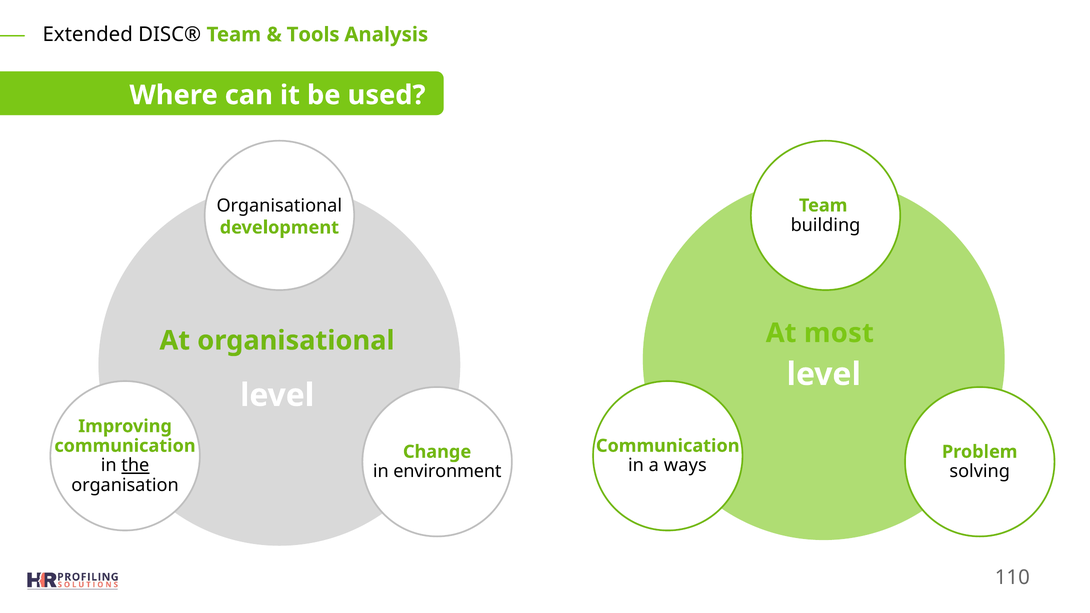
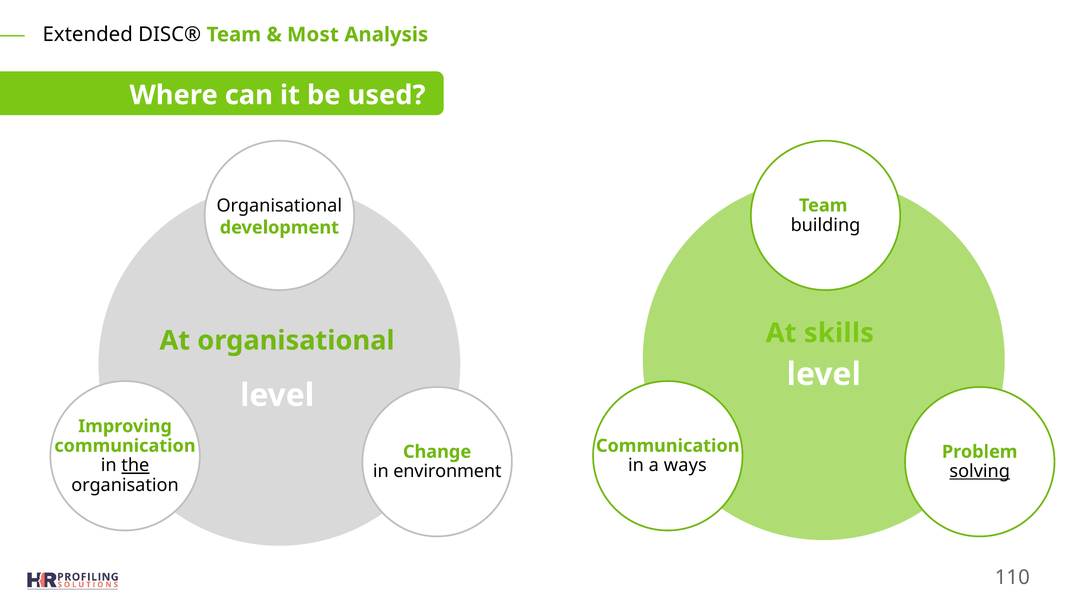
Tools: Tools -> Most (313, 35)
most: most -> skills (839, 333)
solving underline: none -> present (980, 472)
